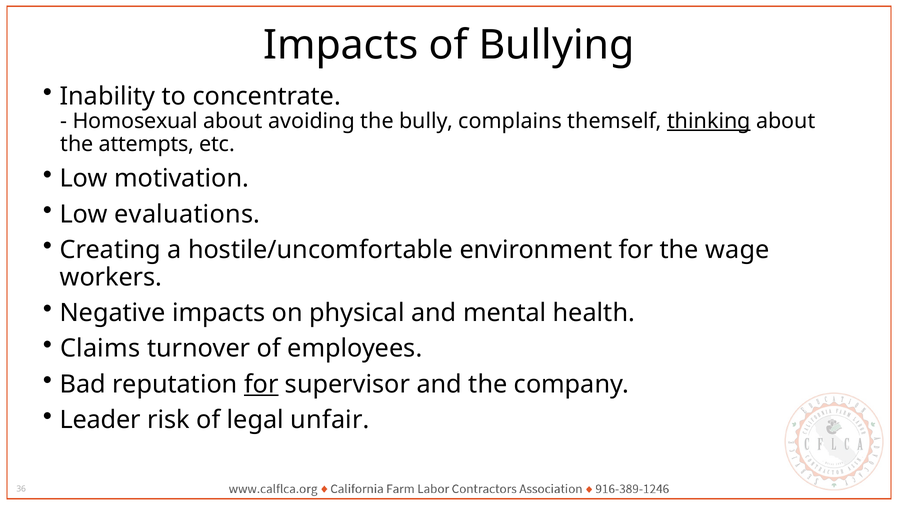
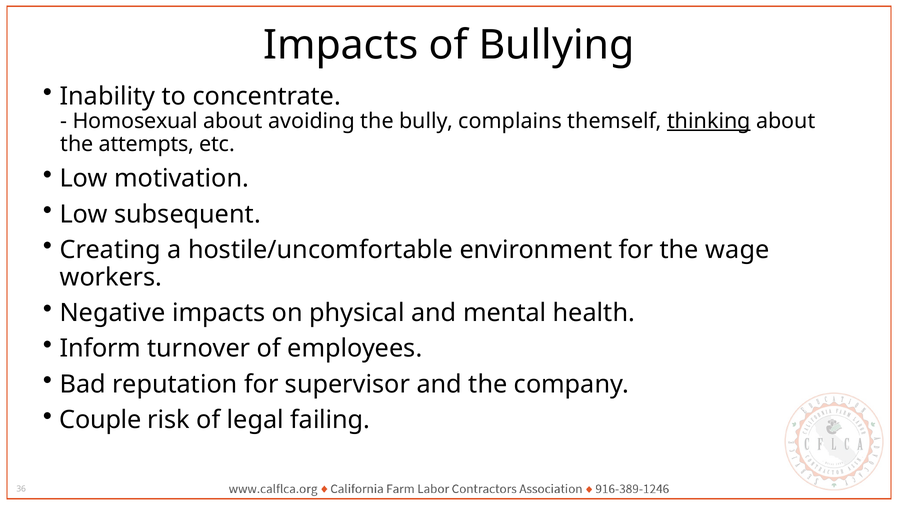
evaluations: evaluations -> subsequent (187, 214)
Claims: Claims -> Inform (100, 349)
for underline: present -> none (261, 384)
Leader: Leader -> Couple (100, 420)
unfair: unfair -> failing (330, 420)
